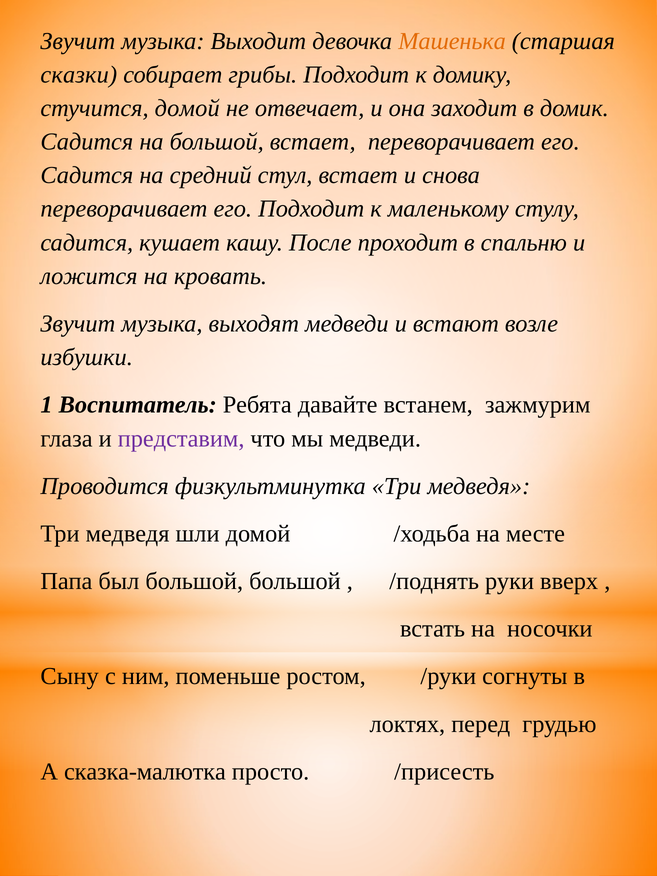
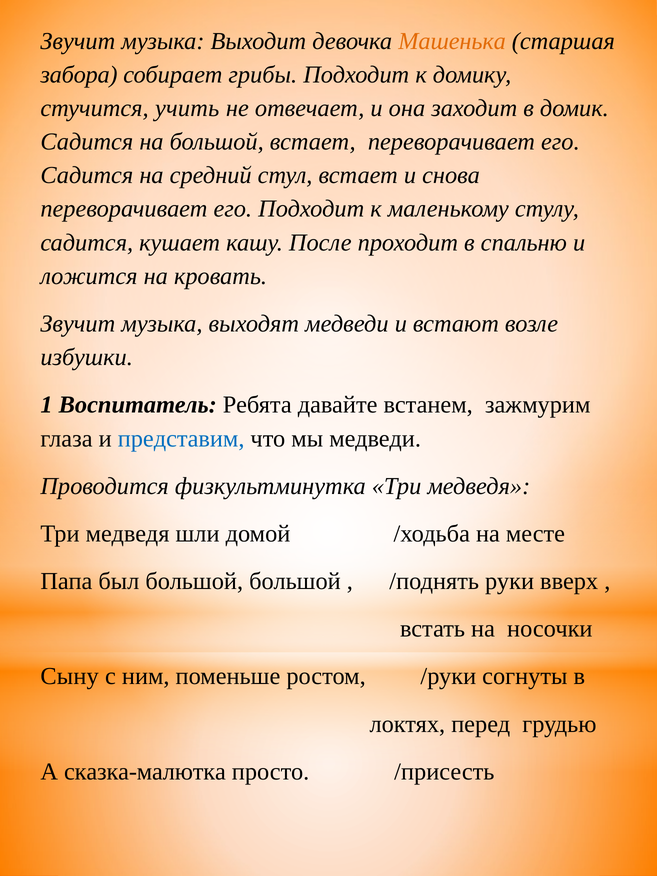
сказки: сказки -> забора (79, 75)
стучится домой: домой -> учить (187, 108)
представим colour: purple -> blue (181, 438)
